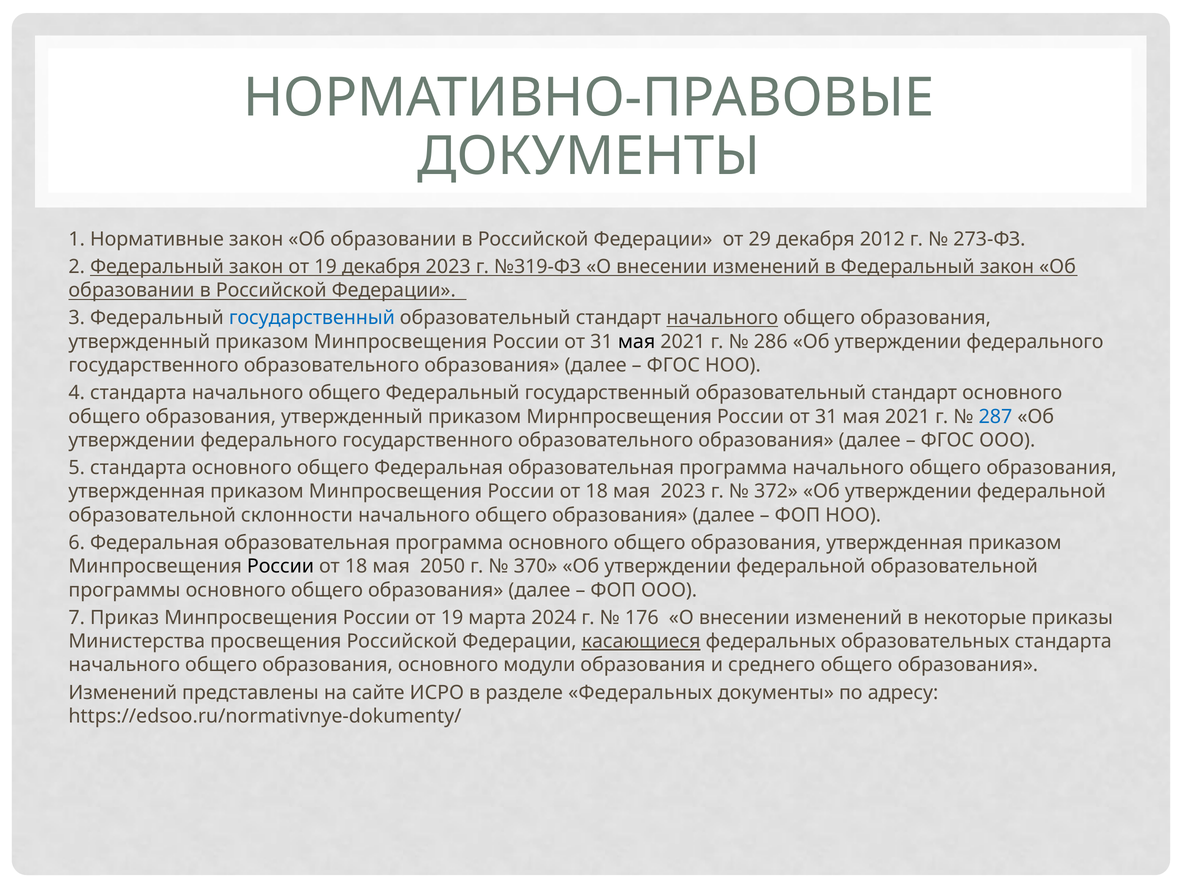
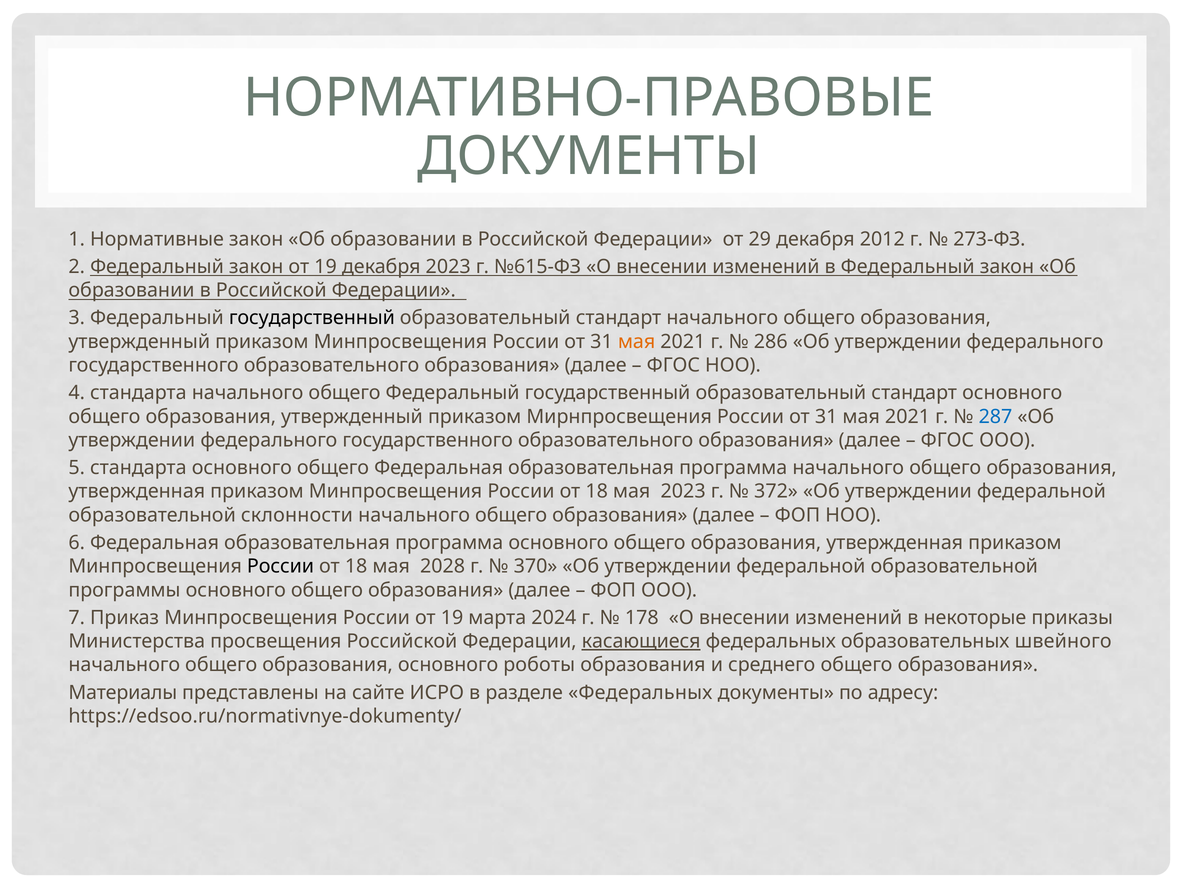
№319-ФЗ: №319-ФЗ -> №615-ФЗ (538, 267)
государственный colour: blue -> black (312, 318)
начального underline: present -> none (722, 318)
мая colour: black -> orange (637, 341)
2050: 2050 -> 2028 (443, 566)
176: 176 -> 178 (642, 617)
образовательных стандарта: стандарта -> швейного (1063, 641)
модули: модули -> роботы (539, 665)
Изменений: Изменений -> Материалы (123, 692)
